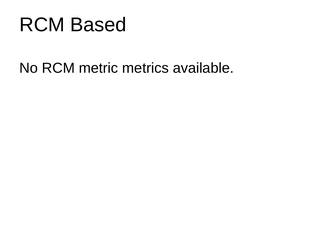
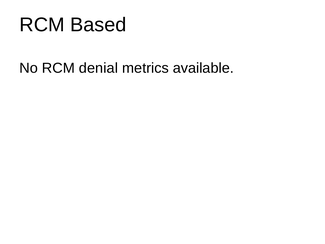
metric: metric -> denial (98, 68)
